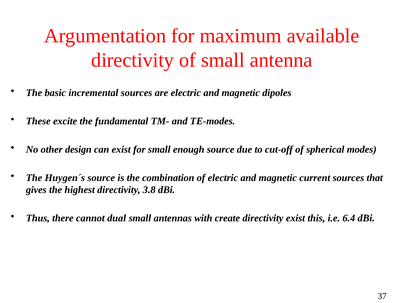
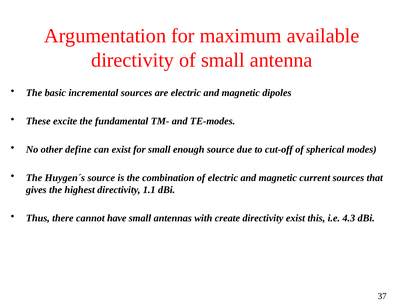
design: design -> define (78, 150)
3.8: 3.8 -> 1.1 (149, 190)
dual: dual -> have (117, 218)
6.4: 6.4 -> 4.3 (349, 218)
